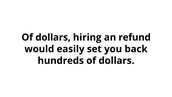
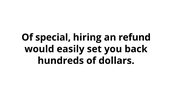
dollars: dollars -> special (53, 37)
